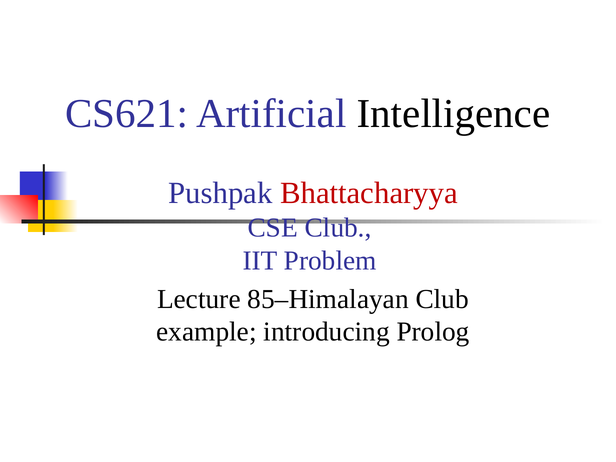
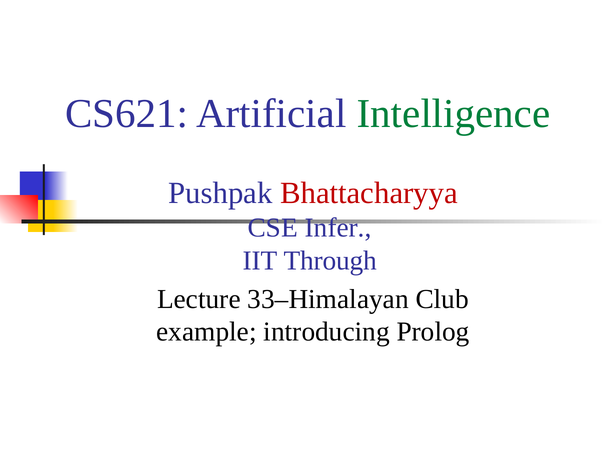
Intelligence colour: black -> green (454, 114)
CSE Club: Club -> Infer (338, 228)
Problem: Problem -> Through (330, 261)
85–Himalayan: 85–Himalayan -> 33–Himalayan (328, 299)
